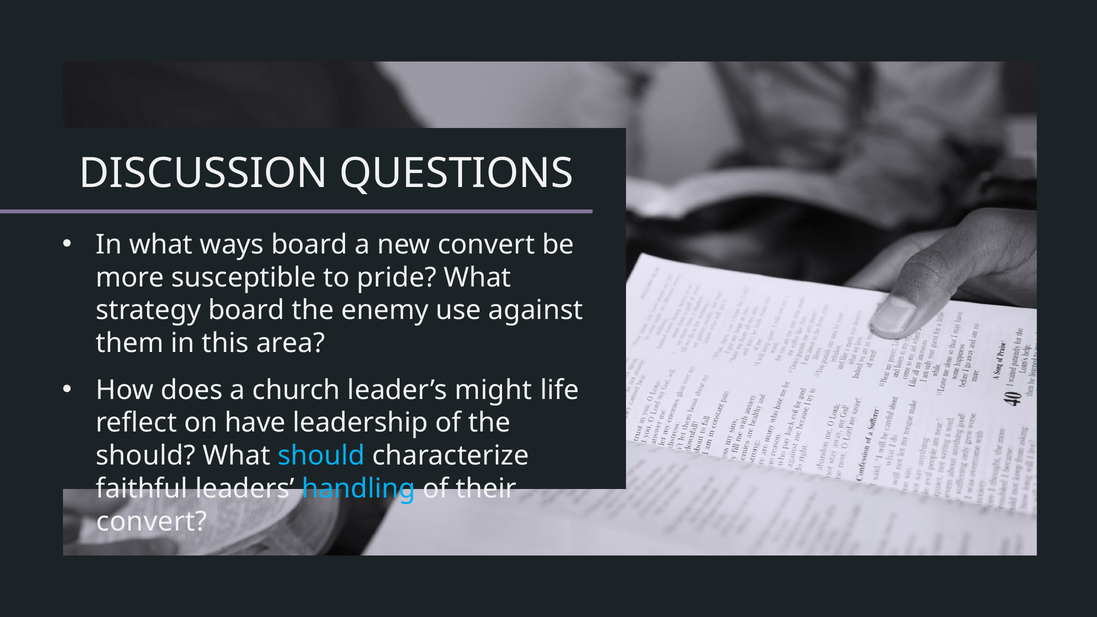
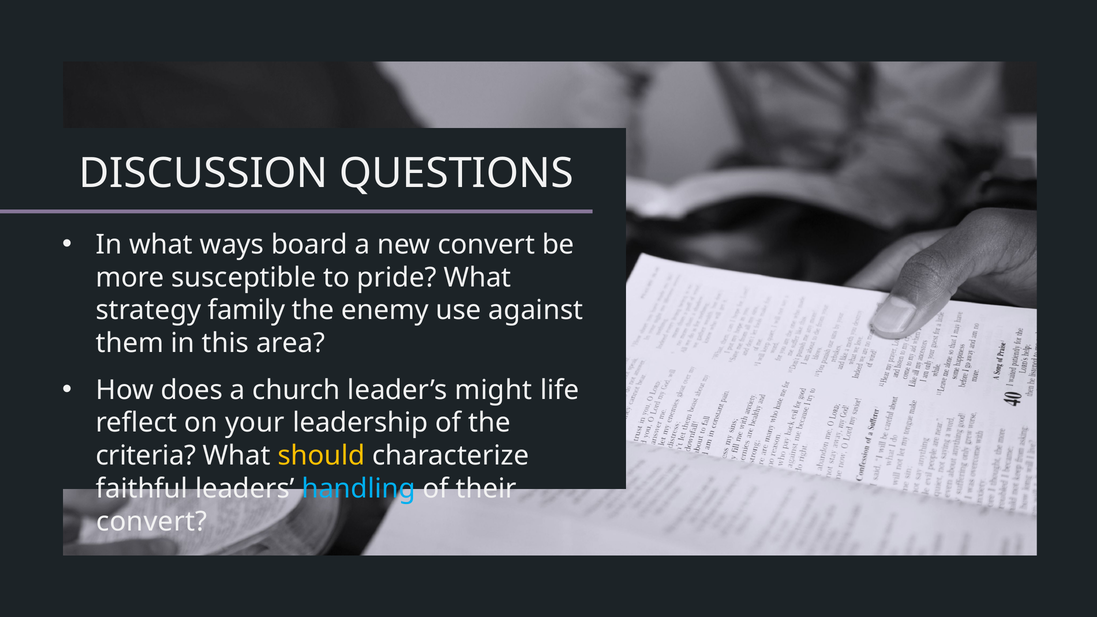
strategy board: board -> family (247, 310)
have: have -> your (255, 423)
should: should -> criteria (146, 456)
should colour: light blue -> yellow (321, 456)
